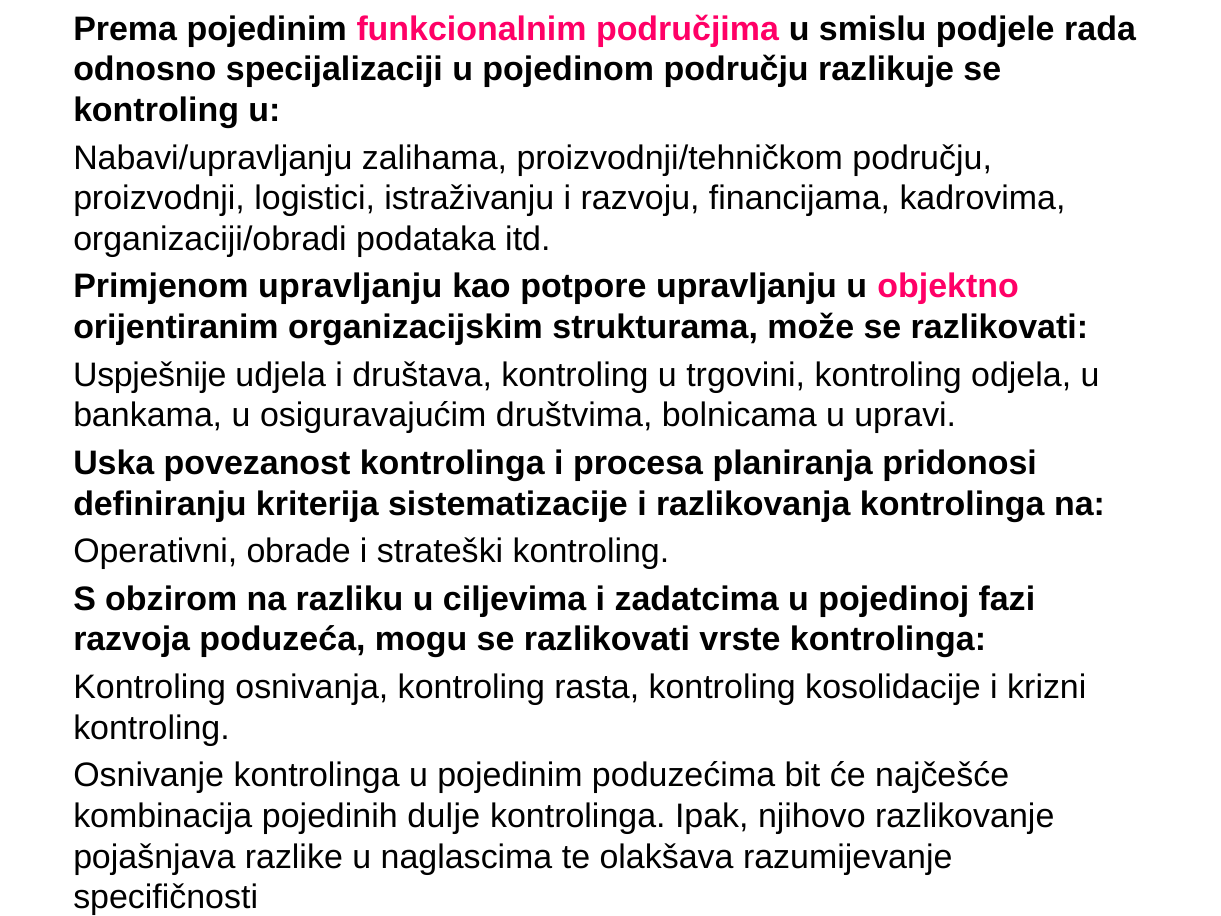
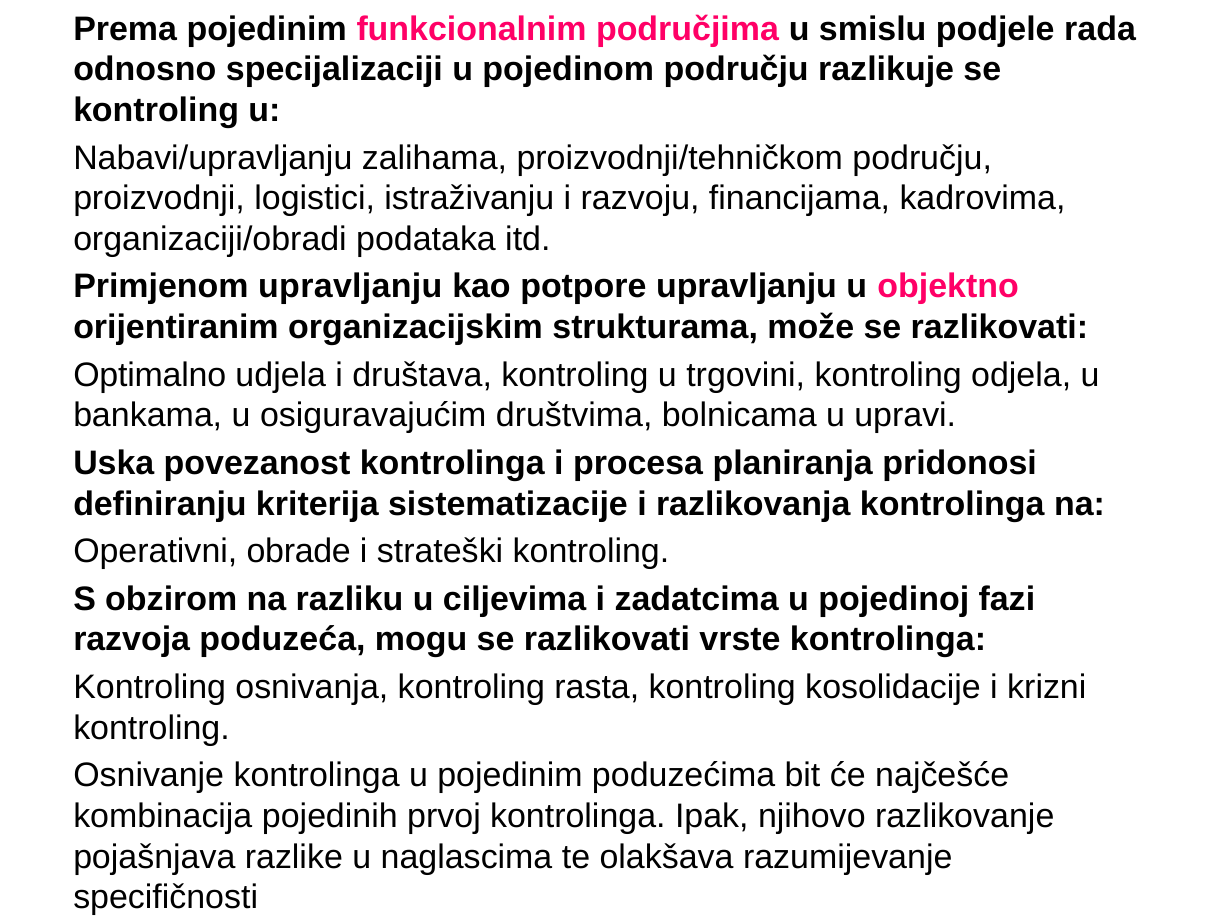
Uspješnije: Uspješnije -> Optimalno (150, 375)
dulje: dulje -> prvoj (444, 816)
